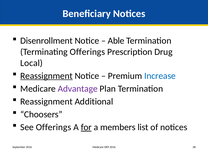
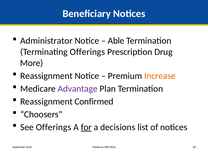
Disenrollment: Disenrollment -> Administrator (46, 41)
Local: Local -> More (32, 63)
Reassignment underline: present -> none (46, 76)
Increase colour: blue -> orange (160, 76)
Additional: Additional -> Confirmed (94, 102)
members: members -> decisions (118, 127)
